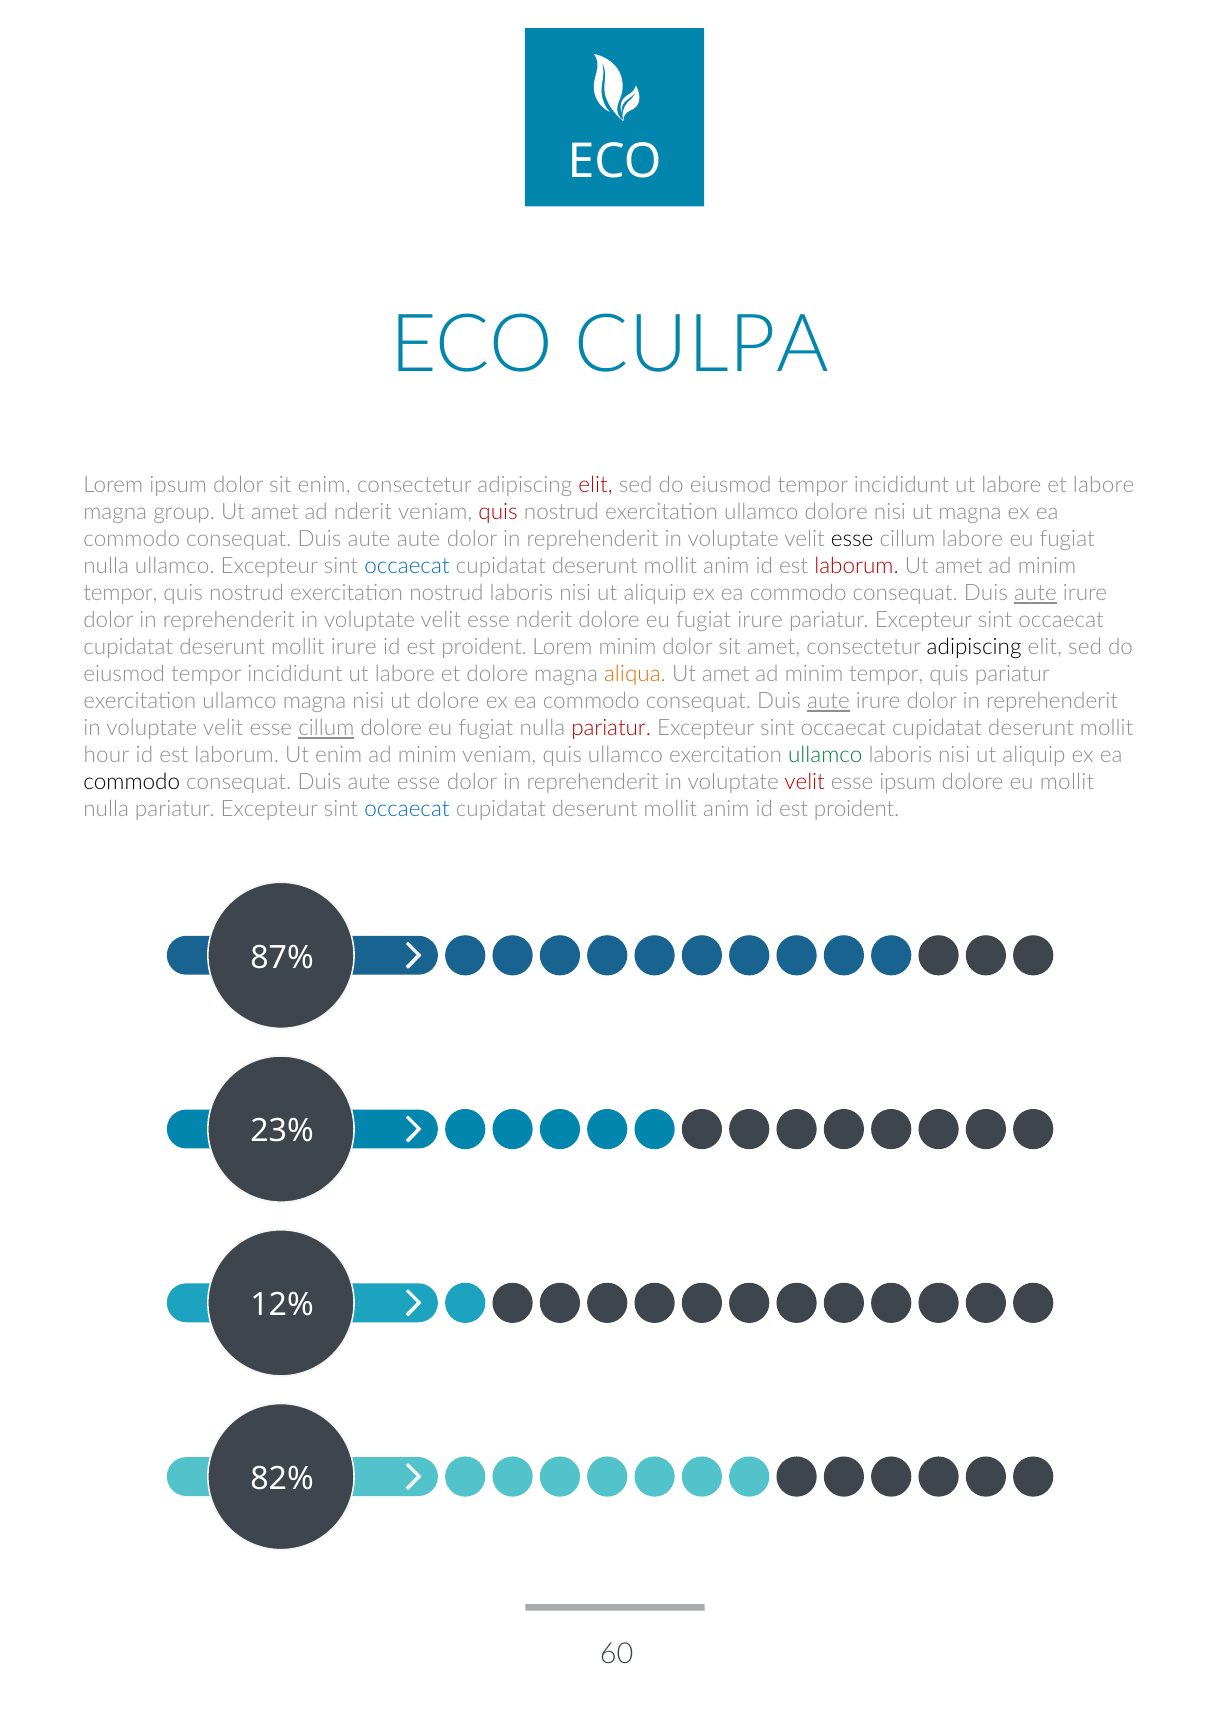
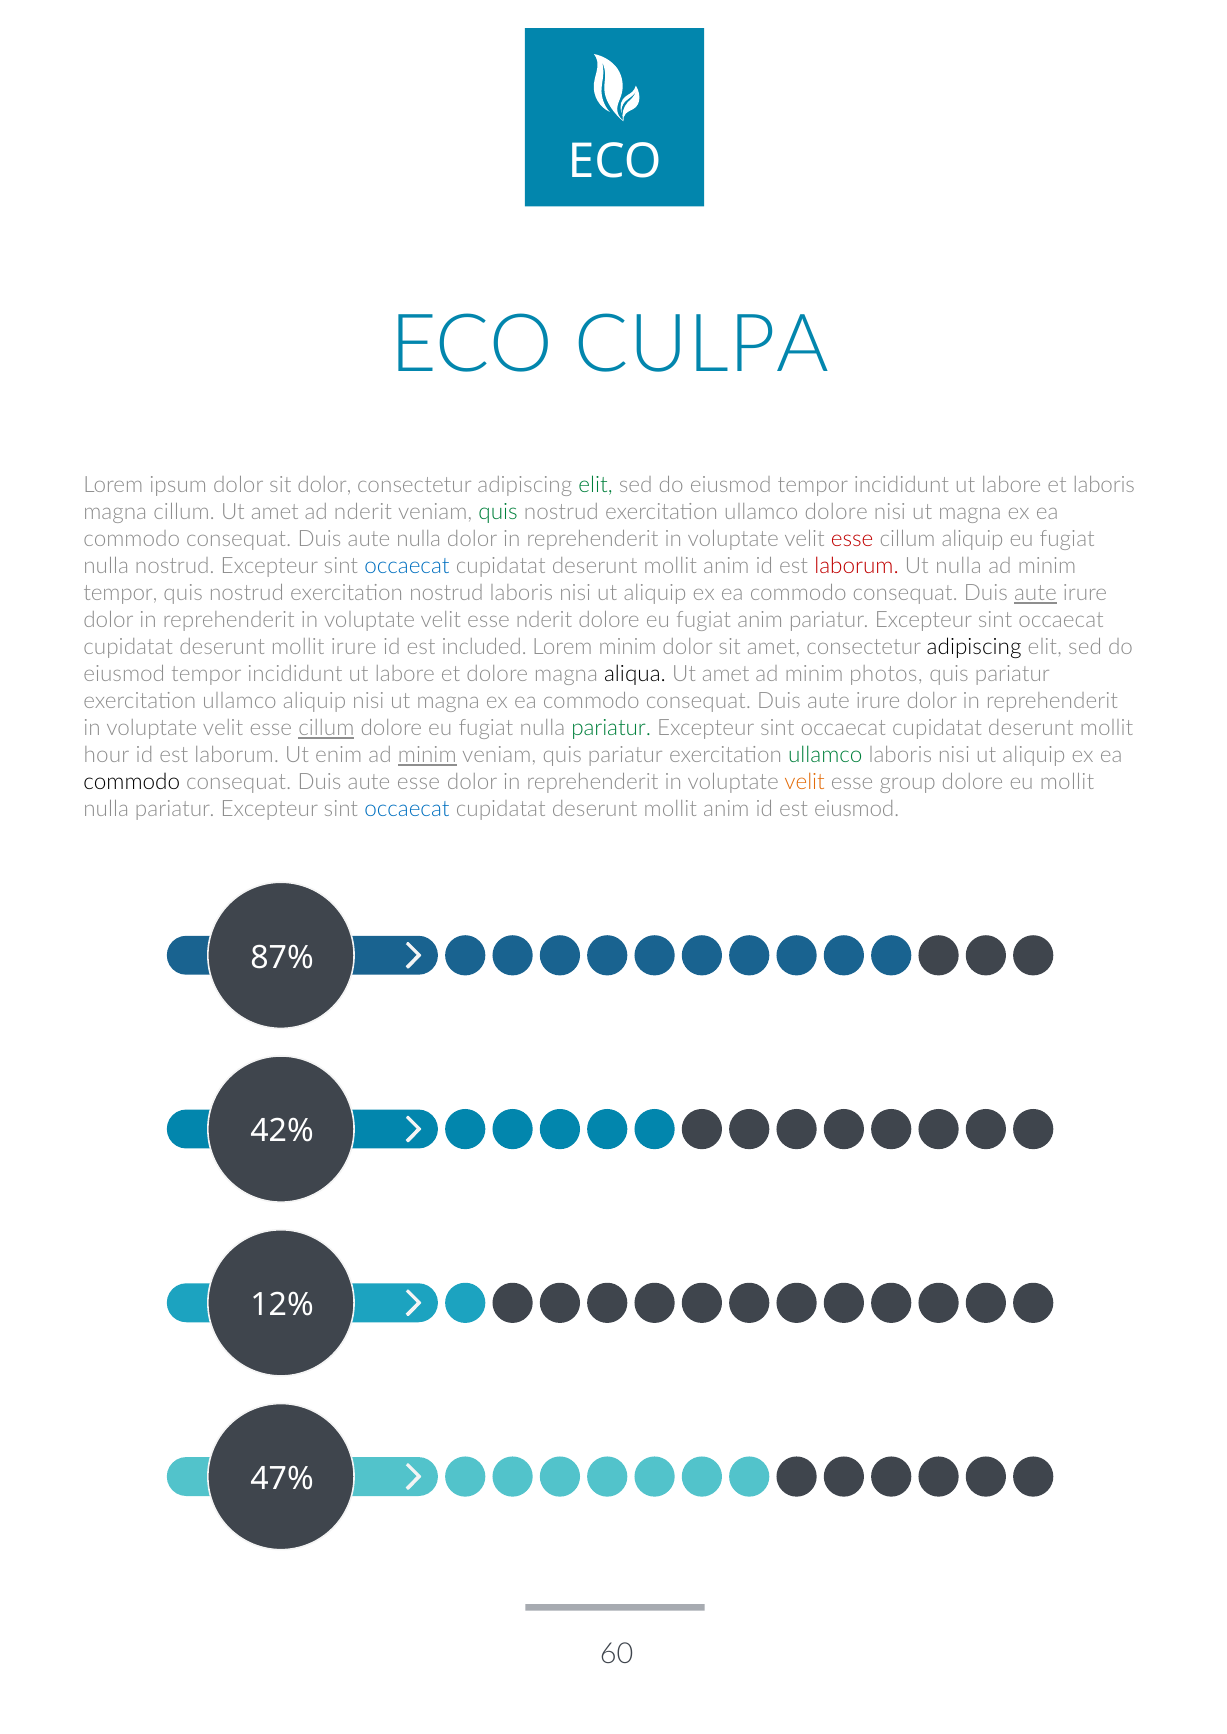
sit enim: enim -> dolor (324, 485)
elit colour: red -> green (596, 485)
et labore: labore -> laboris (1104, 485)
magna group: group -> cillum (184, 512)
quis colour: red -> green (498, 512)
aute aute: aute -> nulla (419, 539)
esse colour: black -> red (852, 539)
cillum labore: labore -> aliquip (973, 539)
nulla ullamco: ullamco -> nostrud (175, 566)
amet: amet -> nulla (958, 566)
fugiat irure: irure -> anim (760, 620)
proident: proident -> included (484, 648)
aliqua colour: orange -> black (635, 675)
tempor: tempor -> photos (886, 675)
ullamco magna: magna -> aliquip (315, 702)
dolore: dolore -> magna (448, 702)
aute underline: present -> none (828, 702)
pariatur colour: red -> green (611, 729)
minim underline: none -> present (427, 756)
veniam quis ullamco: ullamco -> pariatur (625, 756)
velit colour: red -> orange (805, 783)
esse ipsum: ipsum -> group (908, 783)
anim id est proident: proident -> eiusmod (857, 810)
23%: 23% -> 42% (282, 1132)
82%: 82% -> 47% (282, 1479)
